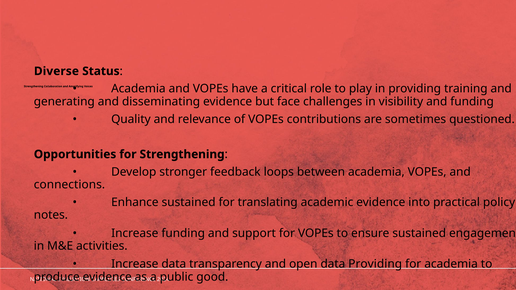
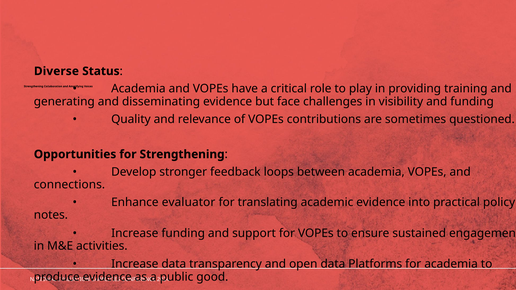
Enhance sustained: sustained -> evaluator (189, 202)
data Providing: Providing -> Platforms (375, 264)
